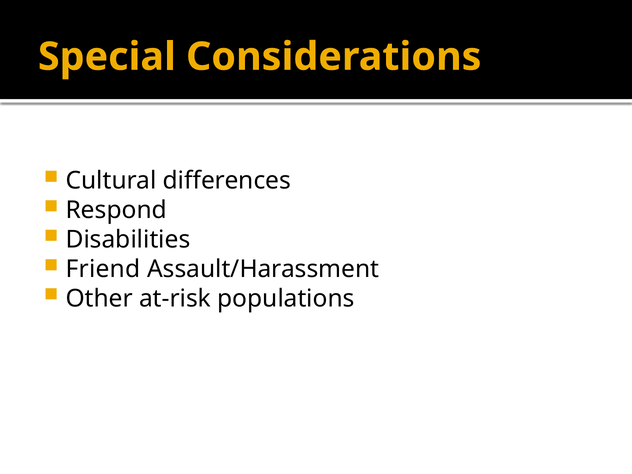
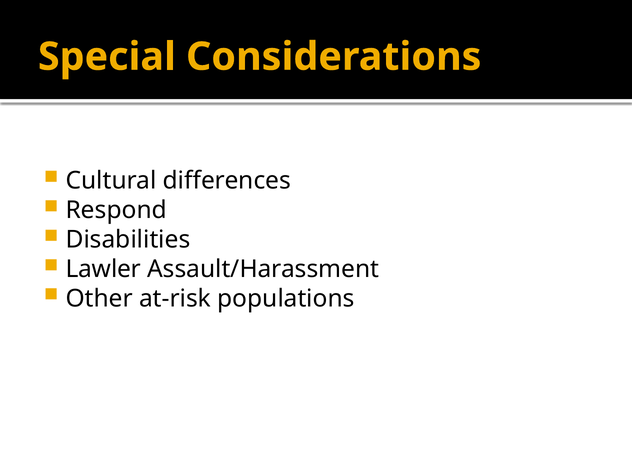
Friend: Friend -> Lawler (103, 269)
